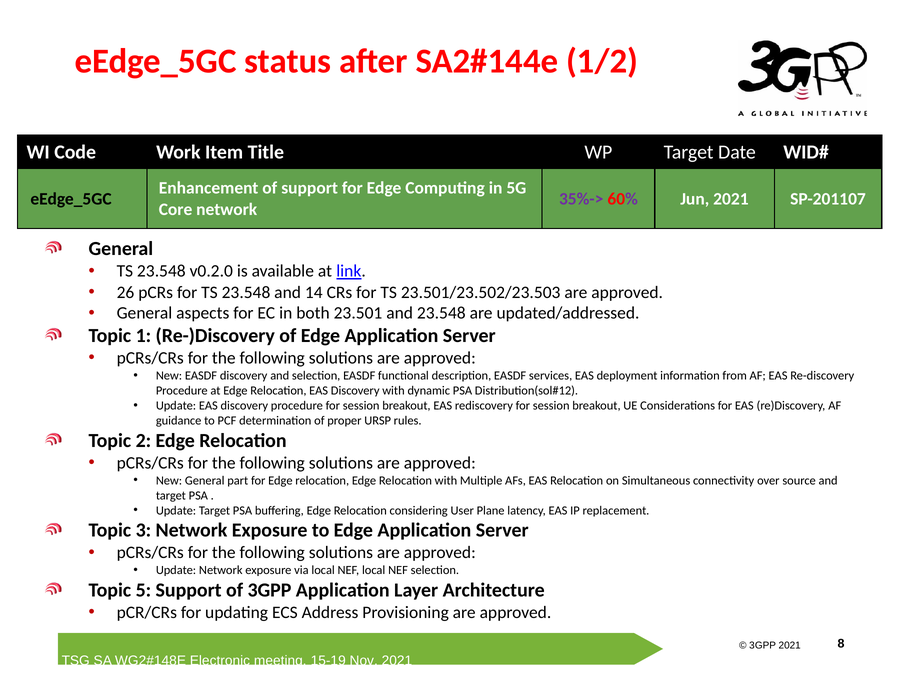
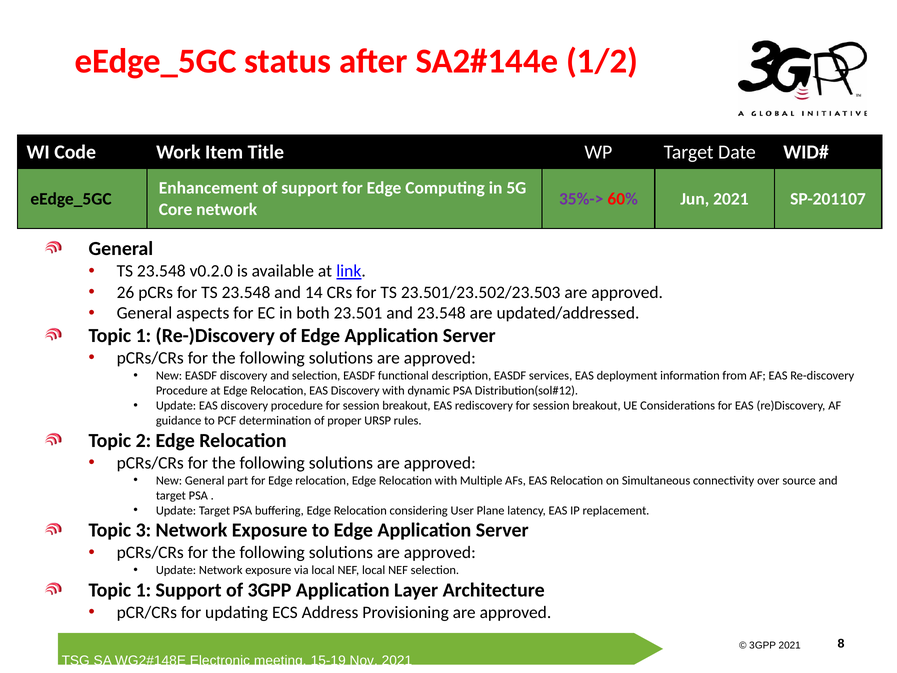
5: 5 -> 1 (143, 590)
